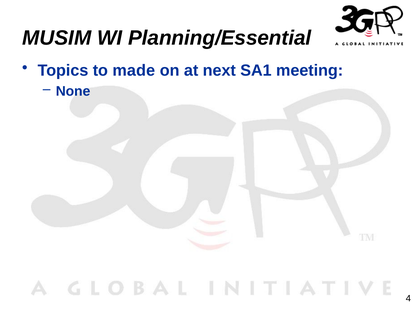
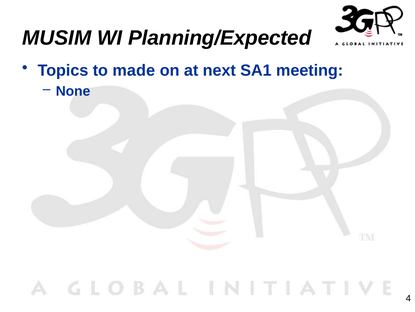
Planning/Essential: Planning/Essential -> Planning/Expected (220, 38)
